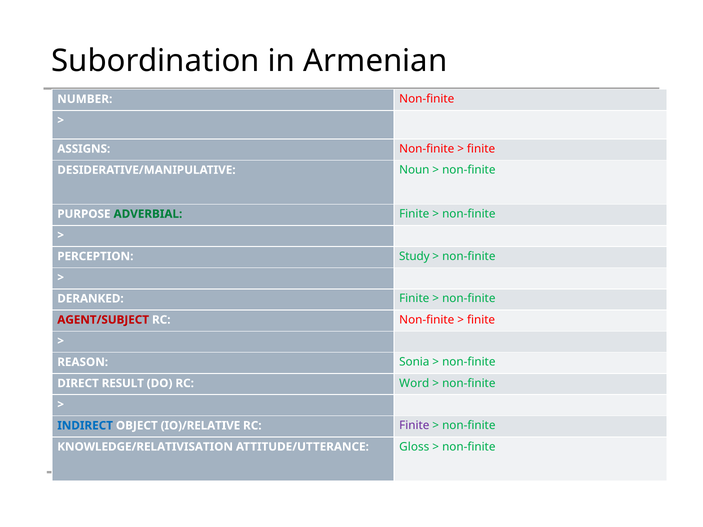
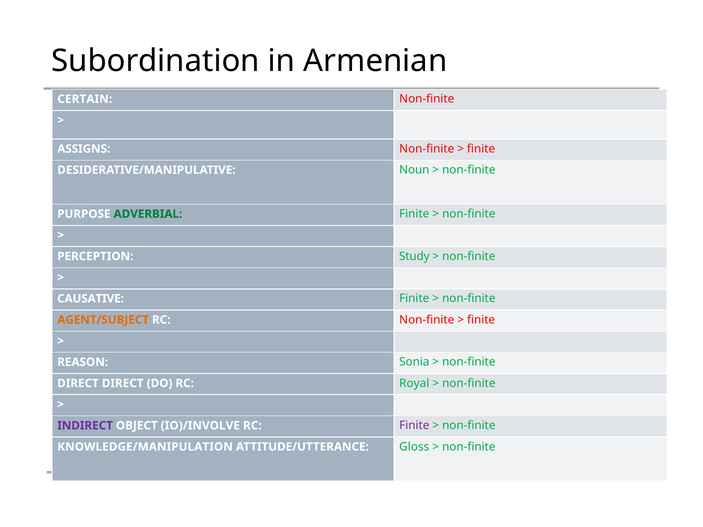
NUMBER: NUMBER -> CERTAIN (85, 99)
DERANKED: DERANKED -> CAUSATIVE (91, 299)
AGENT/SUBJECT colour: red -> orange (103, 320)
DIRECT RESULT: RESULT -> DIRECT (123, 383)
Word: Word -> Royal (414, 383)
INDIRECT colour: blue -> purple (85, 426)
IO)/RELATIVE: IO)/RELATIVE -> IO)/INVOLVE (200, 426)
KNOWLEDGE/RELATIVISATION: KNOWLEDGE/RELATIVISATION -> KNOWLEDGE/MANIPULATION (145, 447)
